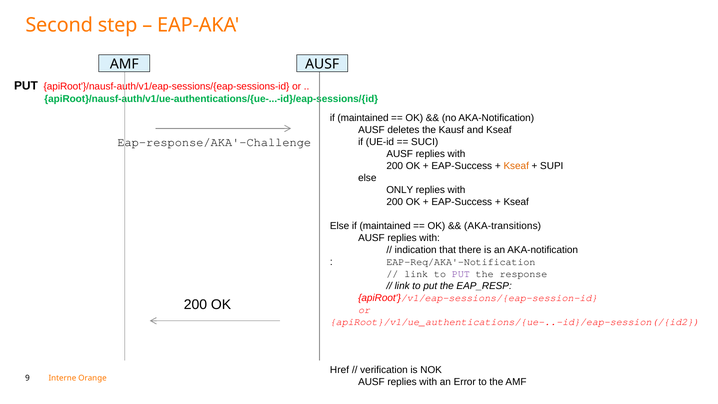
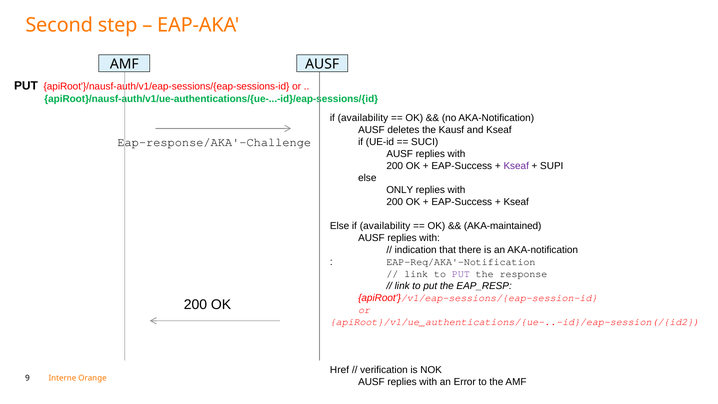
maintained: maintained -> availability (363, 118)
Kseaf colour: orange -> purple (516, 166)
Else if maintained: maintained -> availability (385, 226)
AKA-transitions: AKA-transitions -> AKA-maintained (503, 226)
